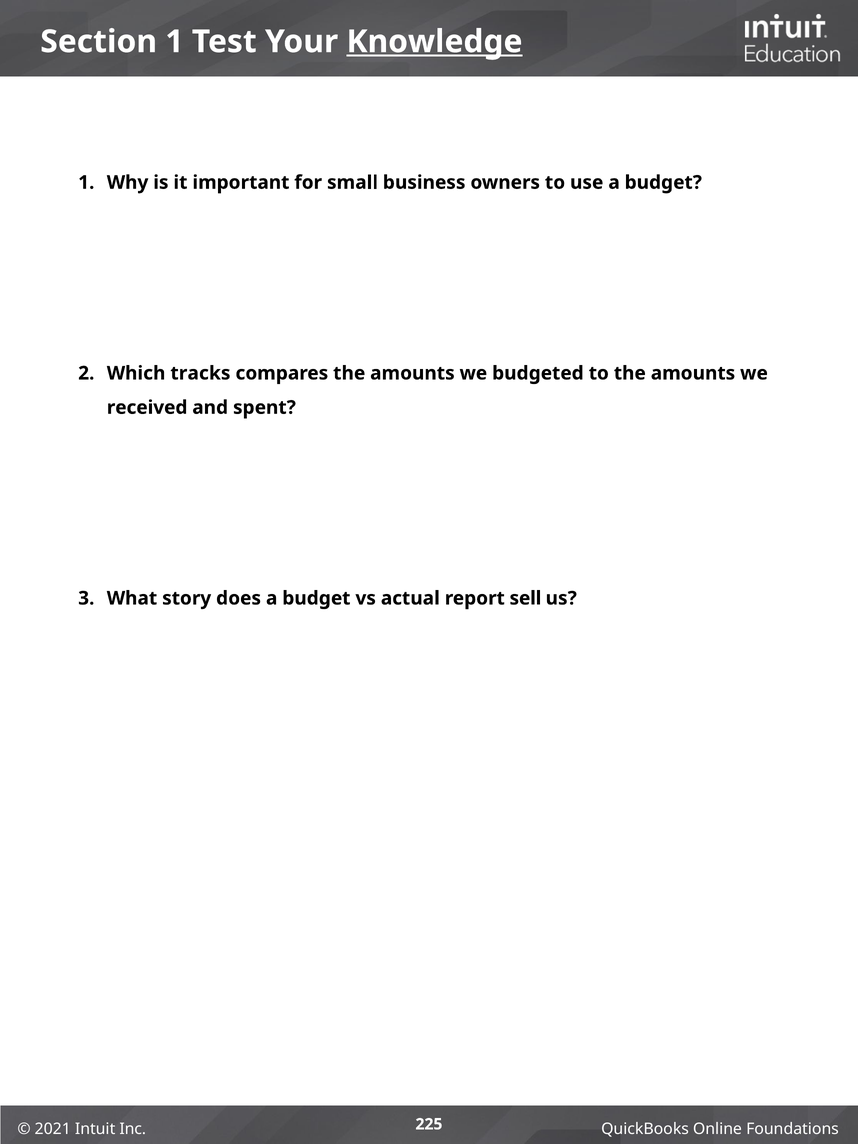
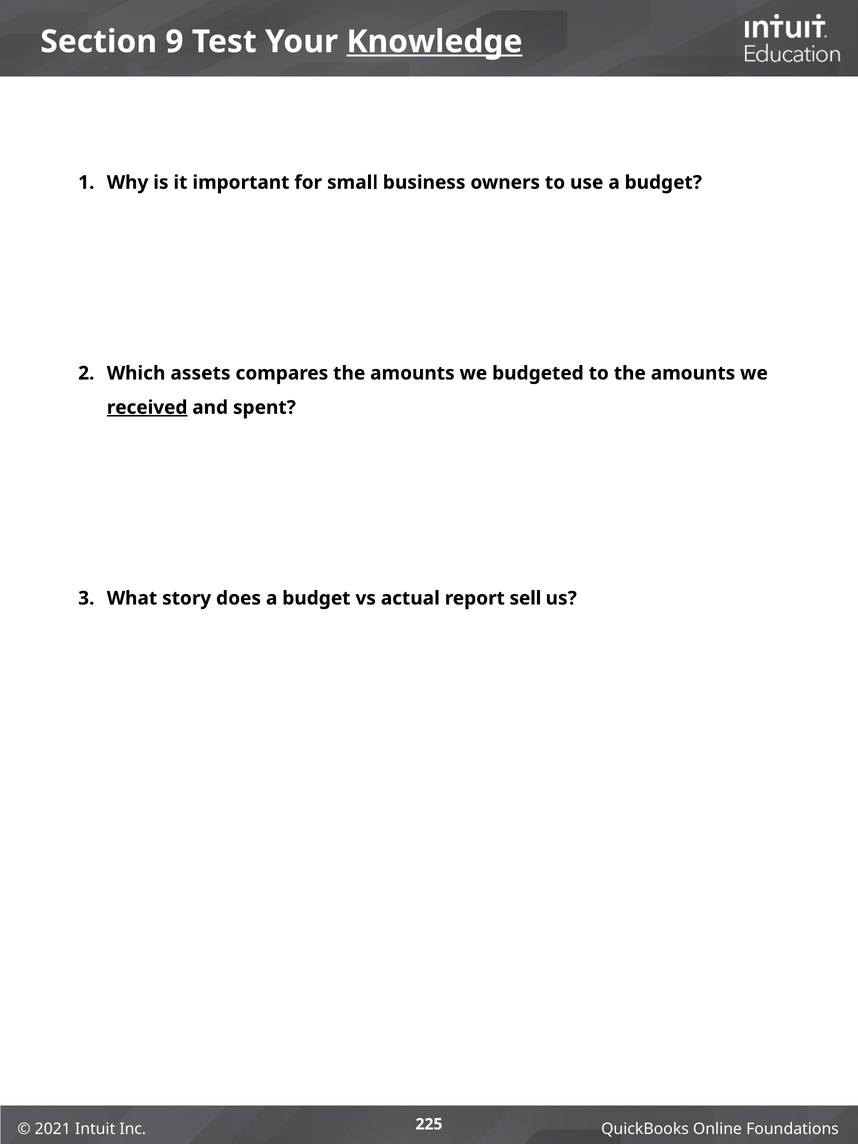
Section 1: 1 -> 9 (174, 42)
tracks: tracks -> assets (200, 373)
received underline: none -> present (147, 408)
